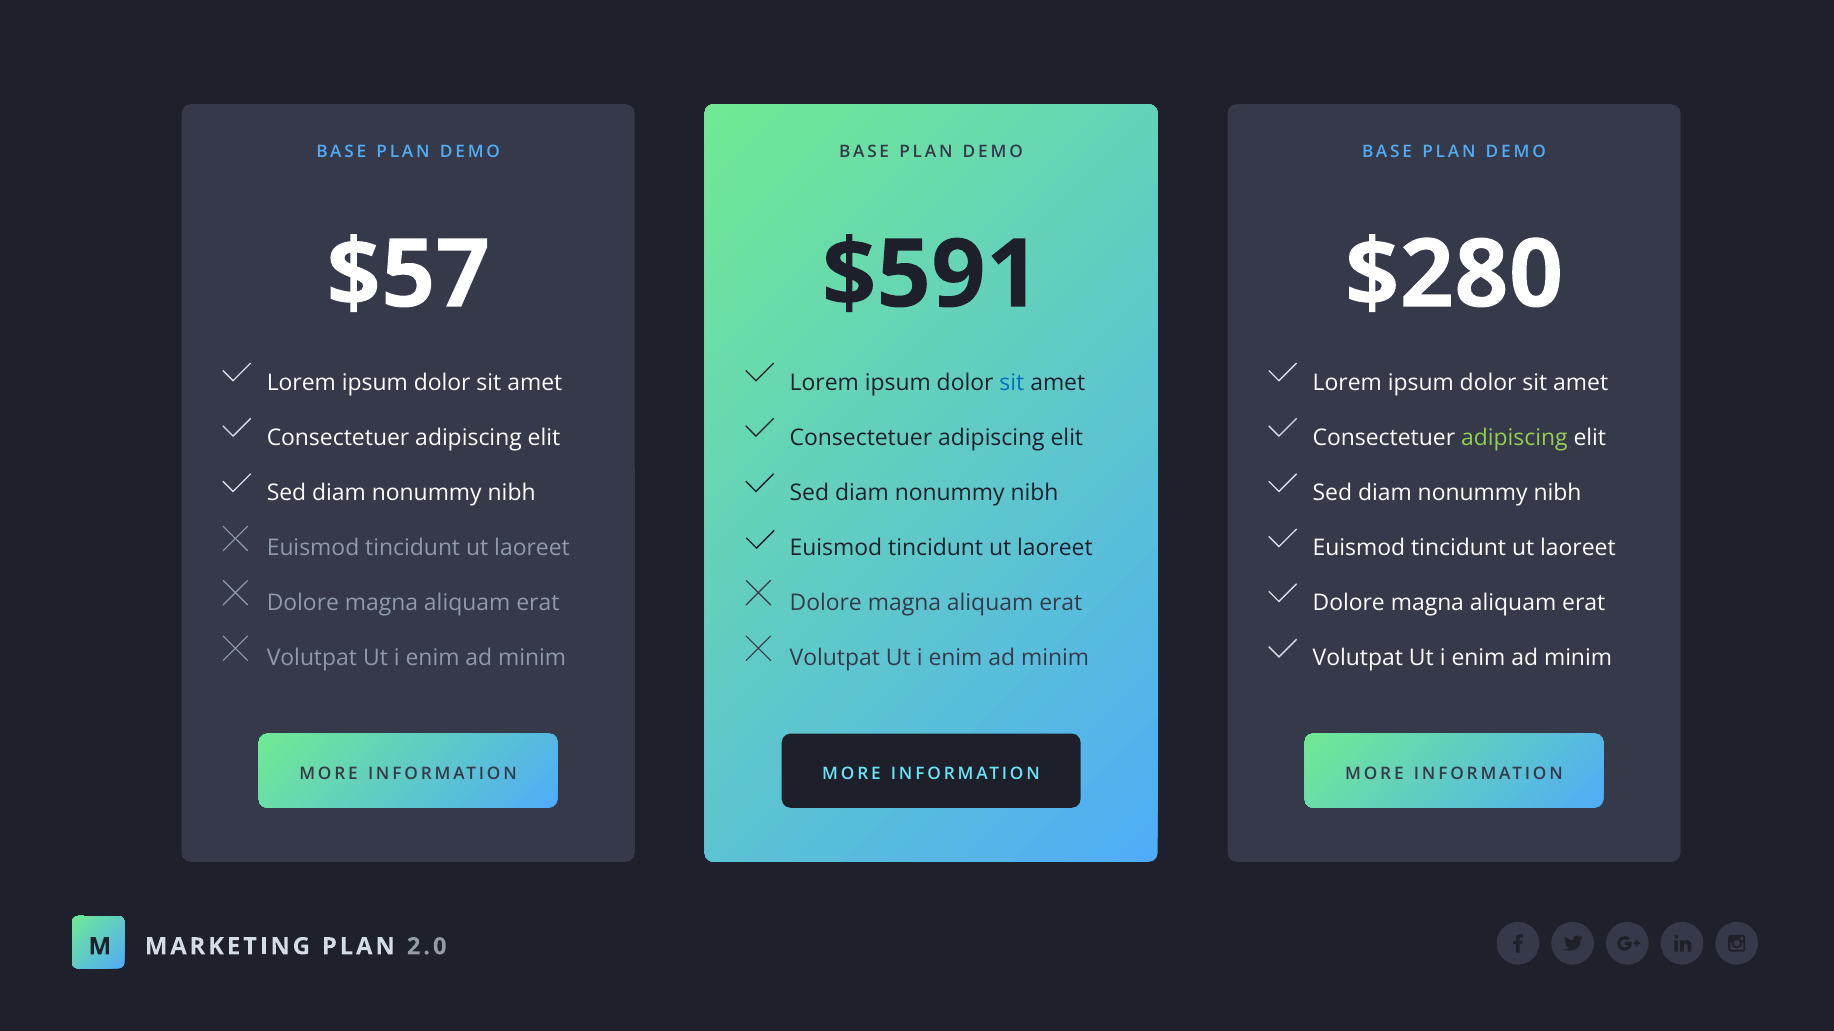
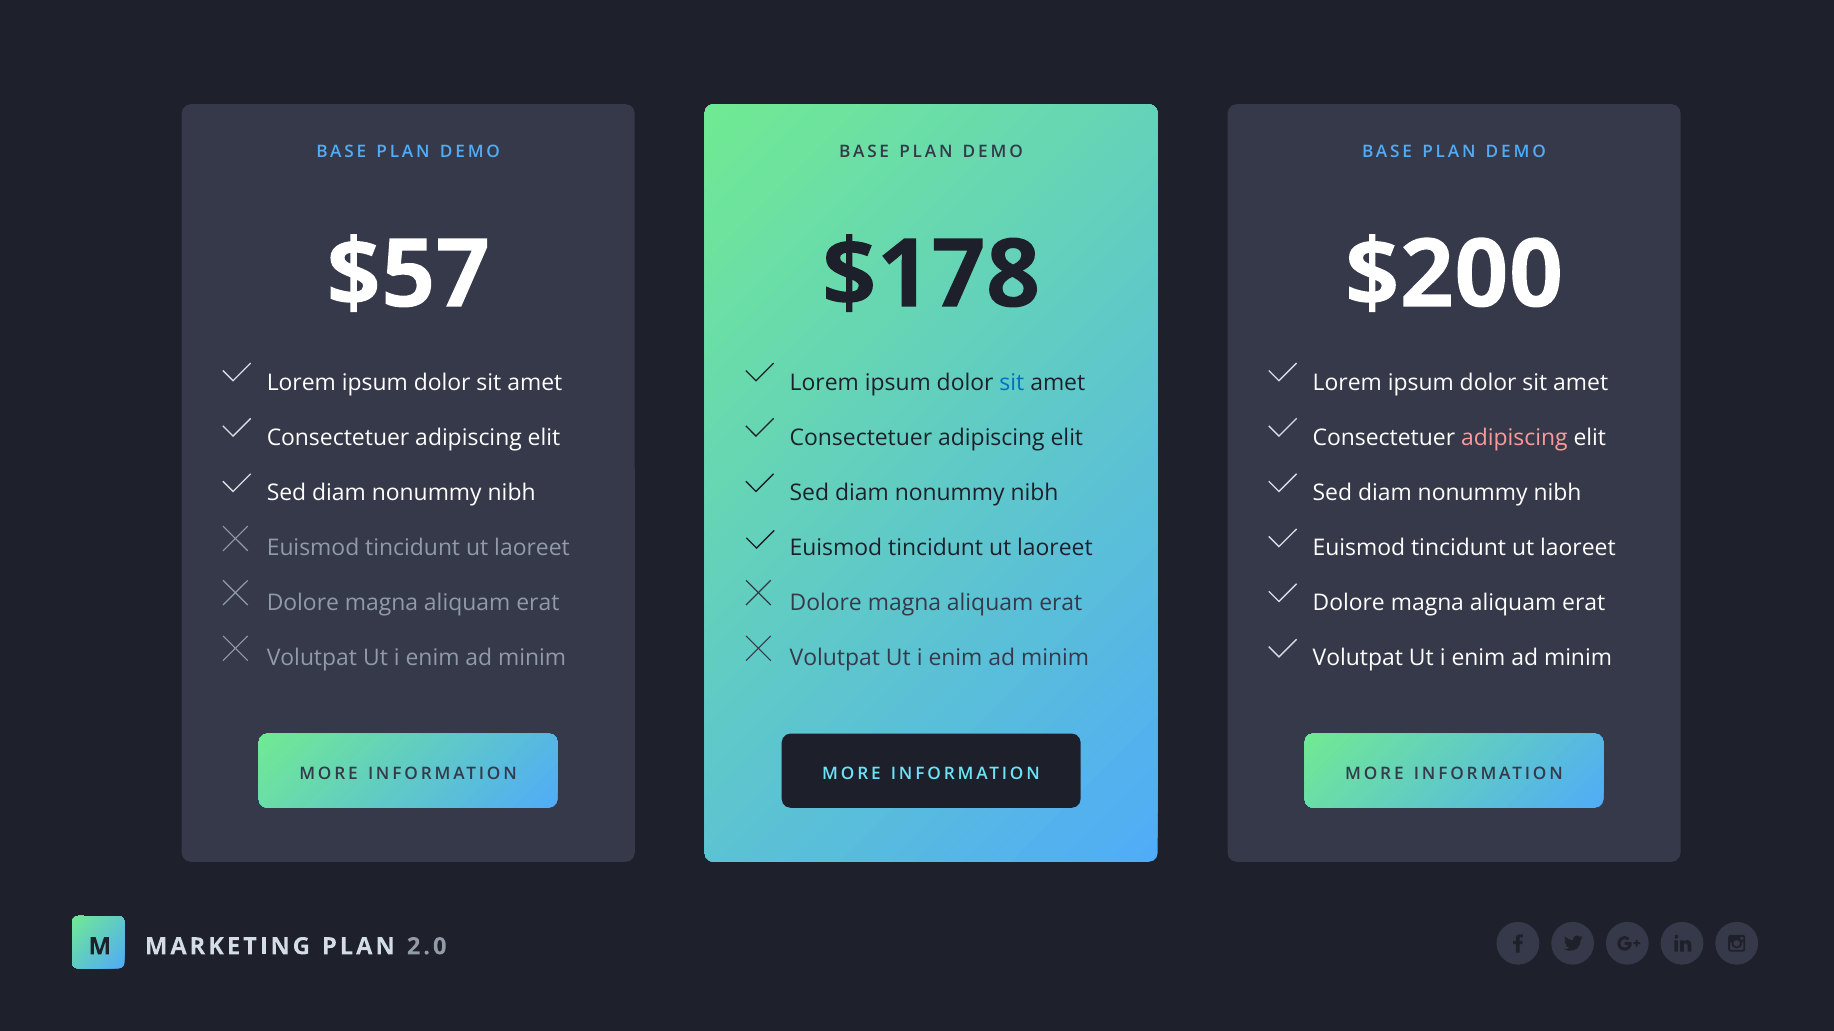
$591: $591 -> $178 (931, 275)
$280: $280 -> $200 (1454, 275)
adipiscing colour: light green -> pink (1514, 438)
